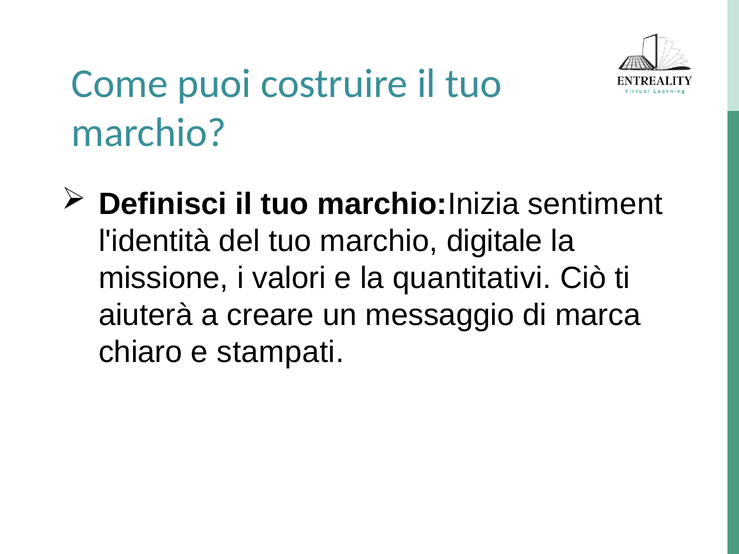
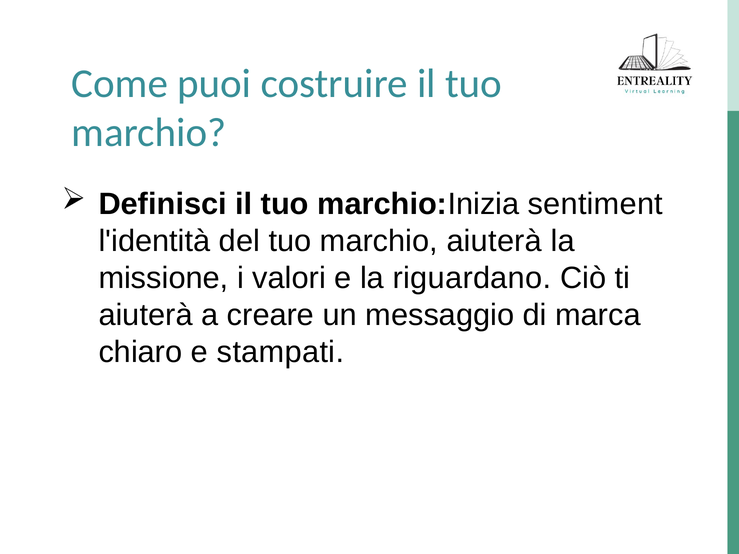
marchio digitale: digitale -> aiuterà (494, 241)
quantitativi: quantitativi -> riguardano (472, 278)
